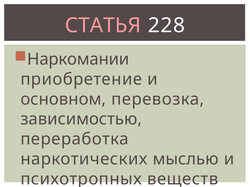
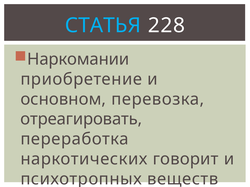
СТАТЬЯ colour: pink -> light blue (103, 26)
зависимостью: зависимостью -> отреагировать (81, 119)
мыслью: мыслью -> говорит (186, 159)
